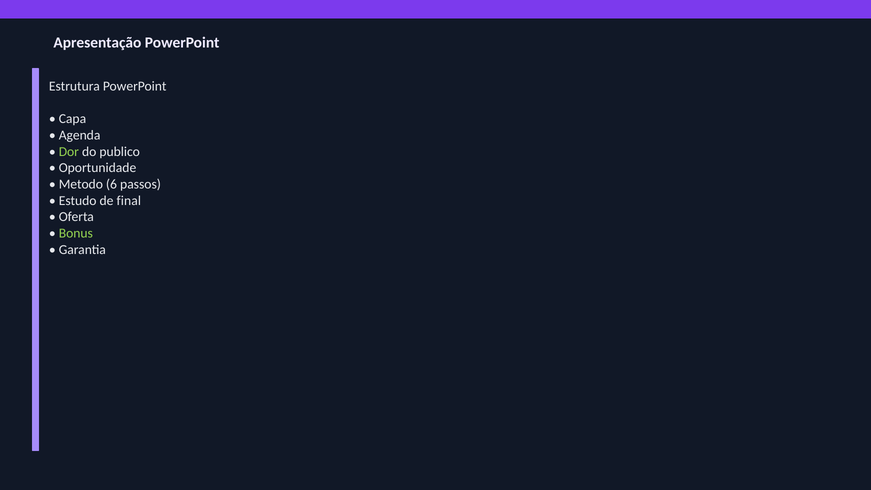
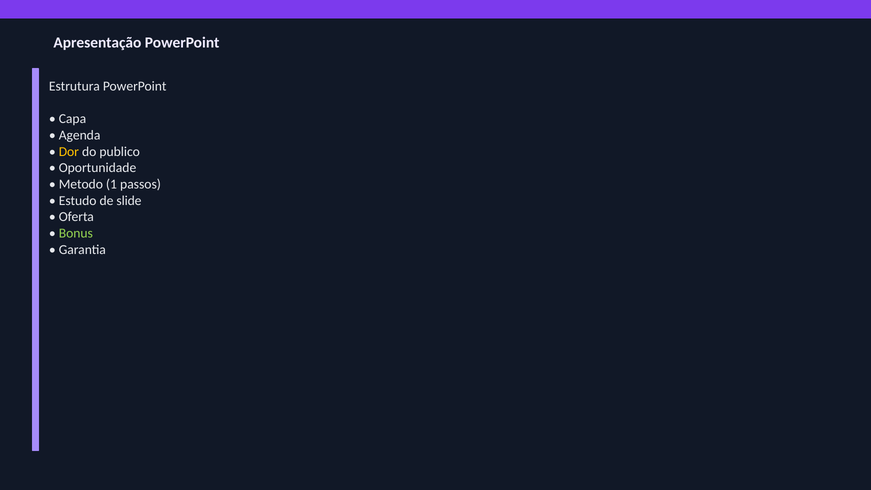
Dor colour: light green -> yellow (69, 151)
6: 6 -> 1 (111, 184)
final: final -> slide (129, 200)
